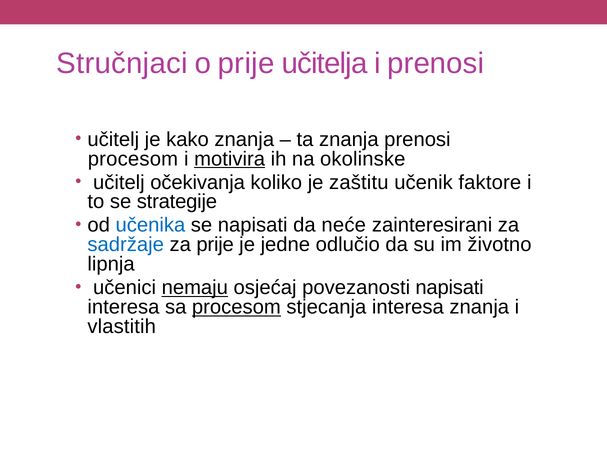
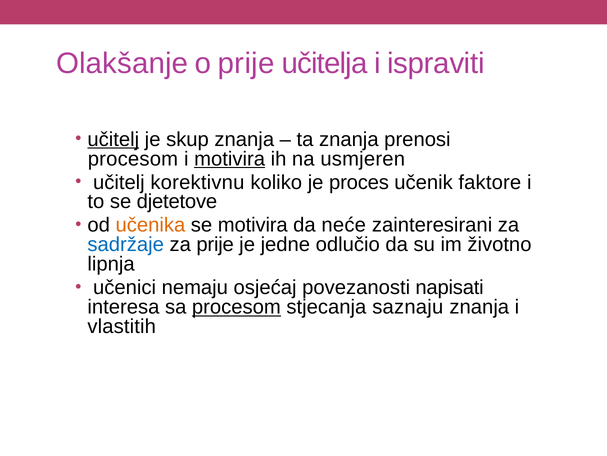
Stručnjaci: Stručnjaci -> Olakšanje (122, 63)
i prenosi: prenosi -> ispraviti (436, 63)
učitelj underline: none -> present (113, 139)
kako: kako -> skup (188, 139)
okolinske: okolinske -> usmjeren (363, 159)
očekivanja: očekivanja -> korektivnu (197, 182)
zaštitu: zaštitu -> proces (359, 182)
strategije: strategije -> djetetove (177, 201)
učenika colour: blue -> orange (150, 225)
se napisati: napisati -> motivira (253, 225)
nemaju underline: present -> none (195, 287)
stjecanja interesa: interesa -> saznaju (408, 307)
